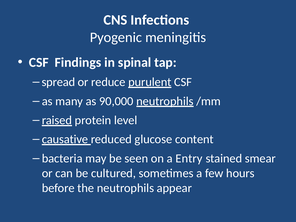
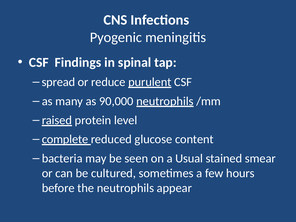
causative: causative -> complete (65, 139)
Entry: Entry -> Usual (189, 158)
